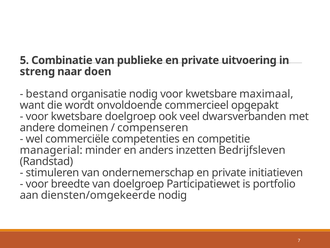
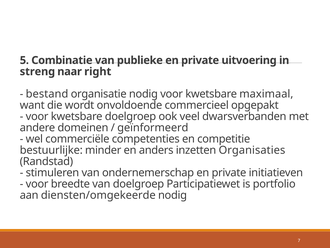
doen: doen -> right (98, 71)
compenseren: compenseren -> geïnformeerd (153, 128)
managerial: managerial -> bestuurlijke (51, 150)
Bedrijfsleven: Bedrijfsleven -> Organisaties (252, 150)
